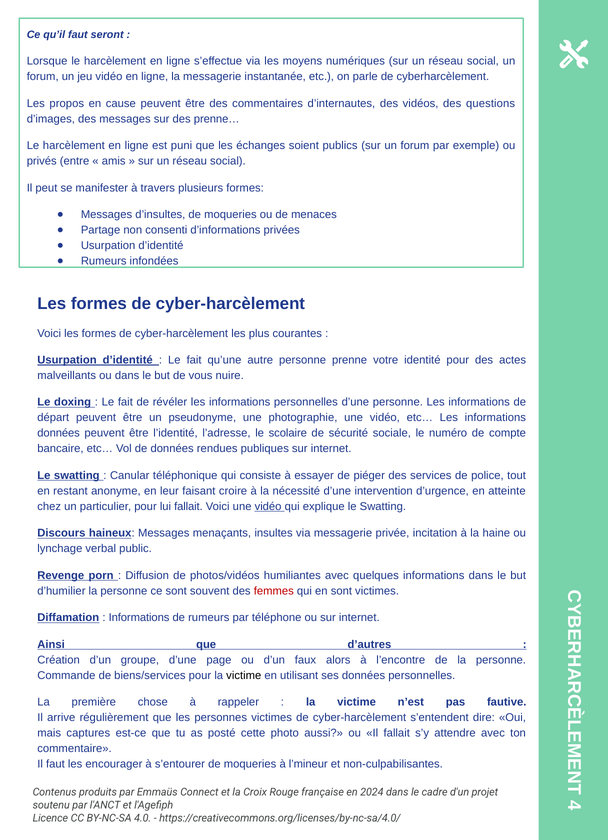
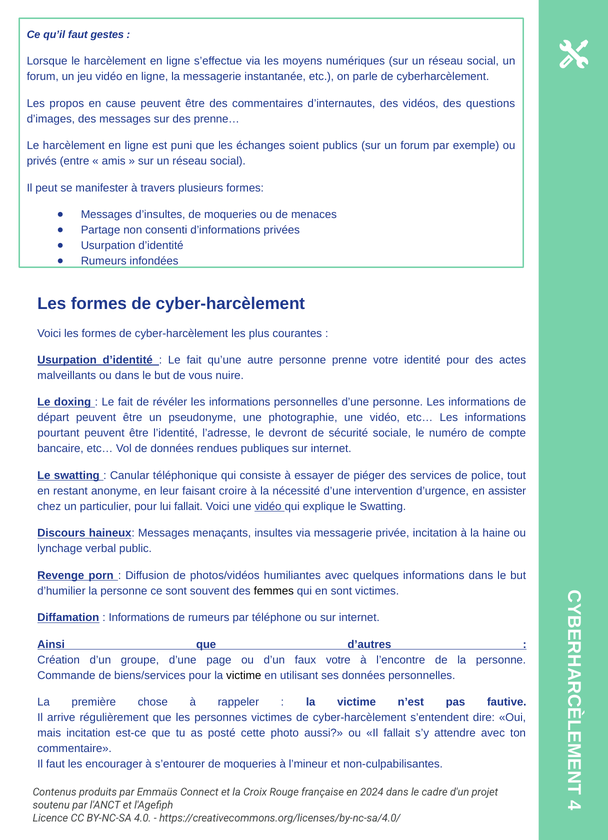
seront: seront -> gestes (107, 35)
données: données -> pourtant (58, 433)
scolaire: scolaire -> devront (288, 433)
atteinte: atteinte -> assister (507, 491)
femmes colour: red -> black (274, 591)
faux alors: alors -> votre (338, 660)
mais captures: captures -> incitation (88, 733)
